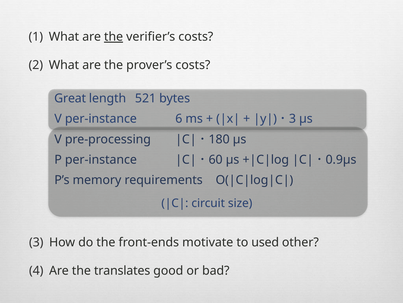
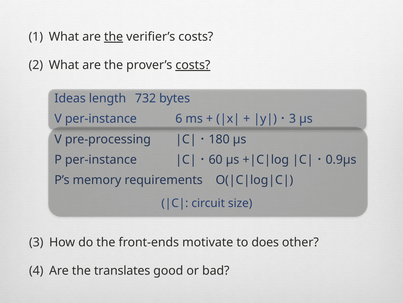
costs underline: none -> present (193, 65)
Great: Great -> Ideas (70, 98)
521: 521 -> 732 (146, 98)
used: used -> does (265, 242)
